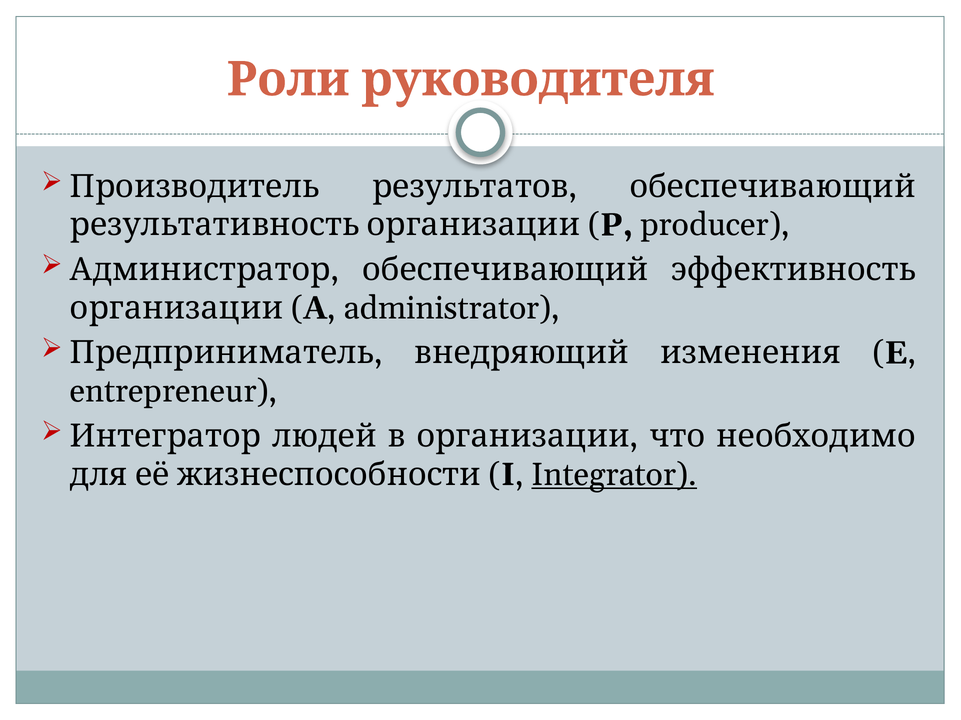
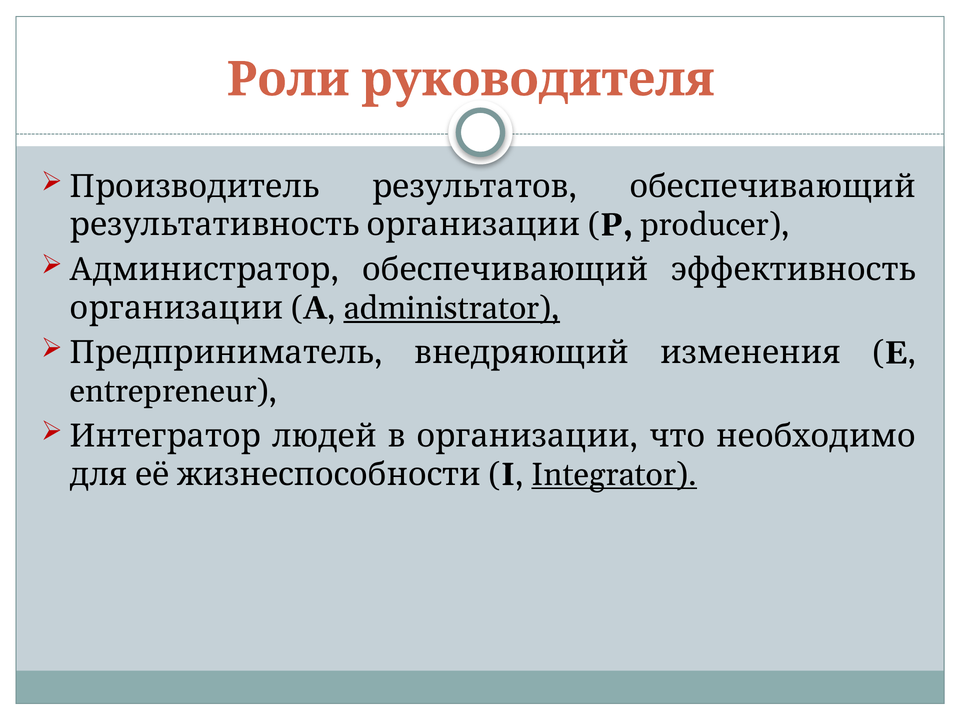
administrator underline: none -> present (452, 308)
